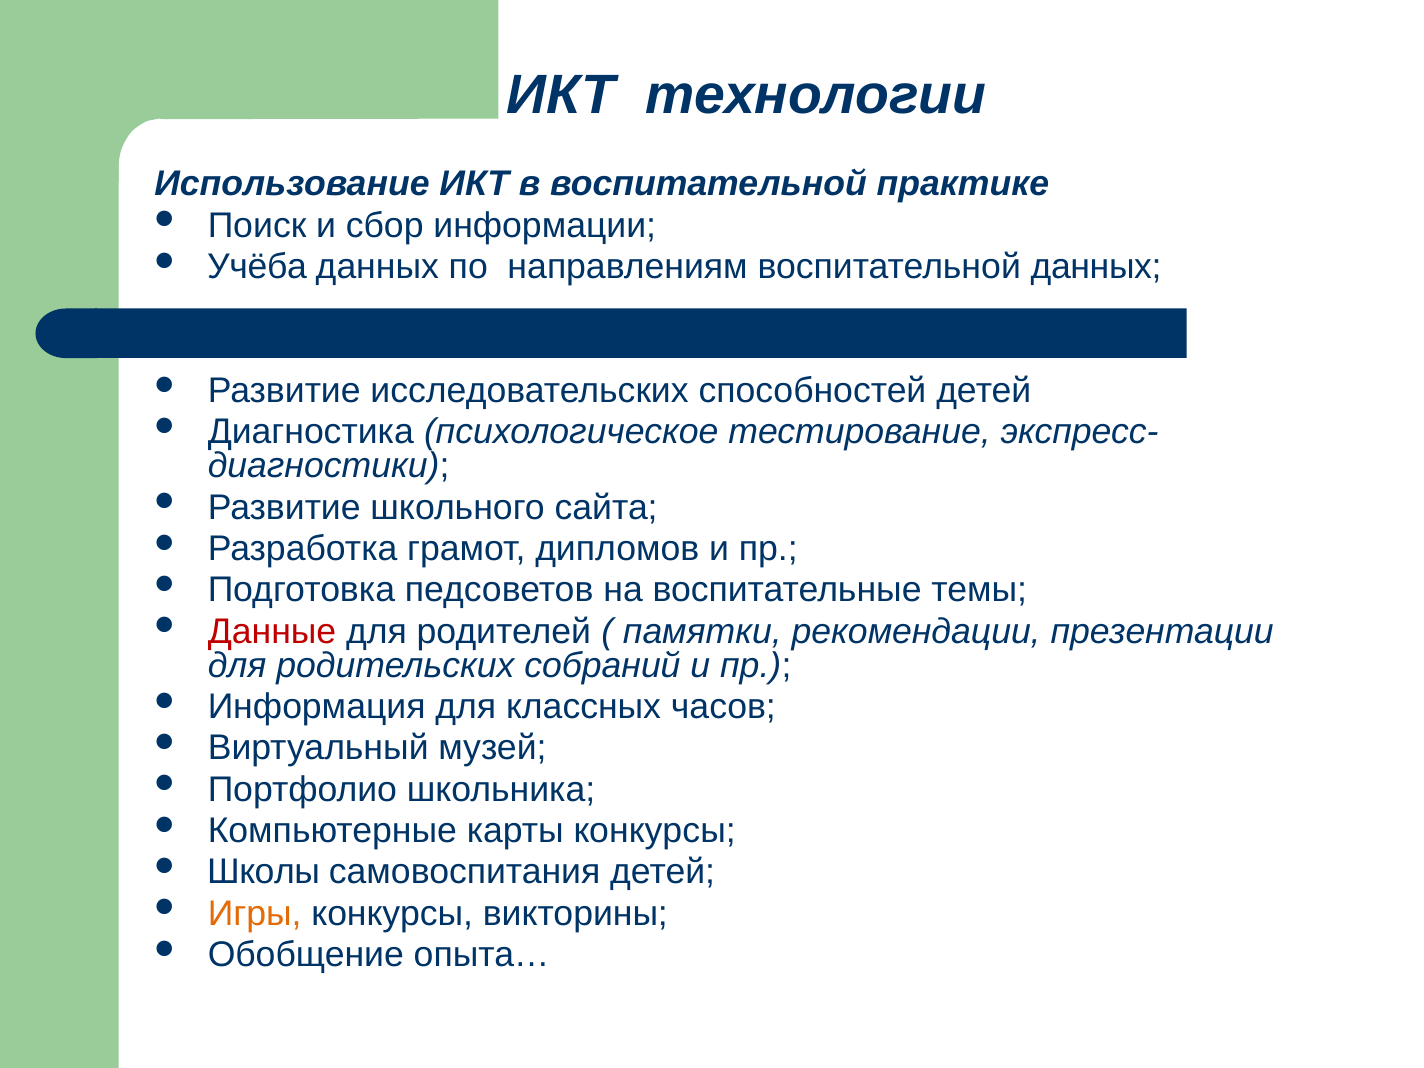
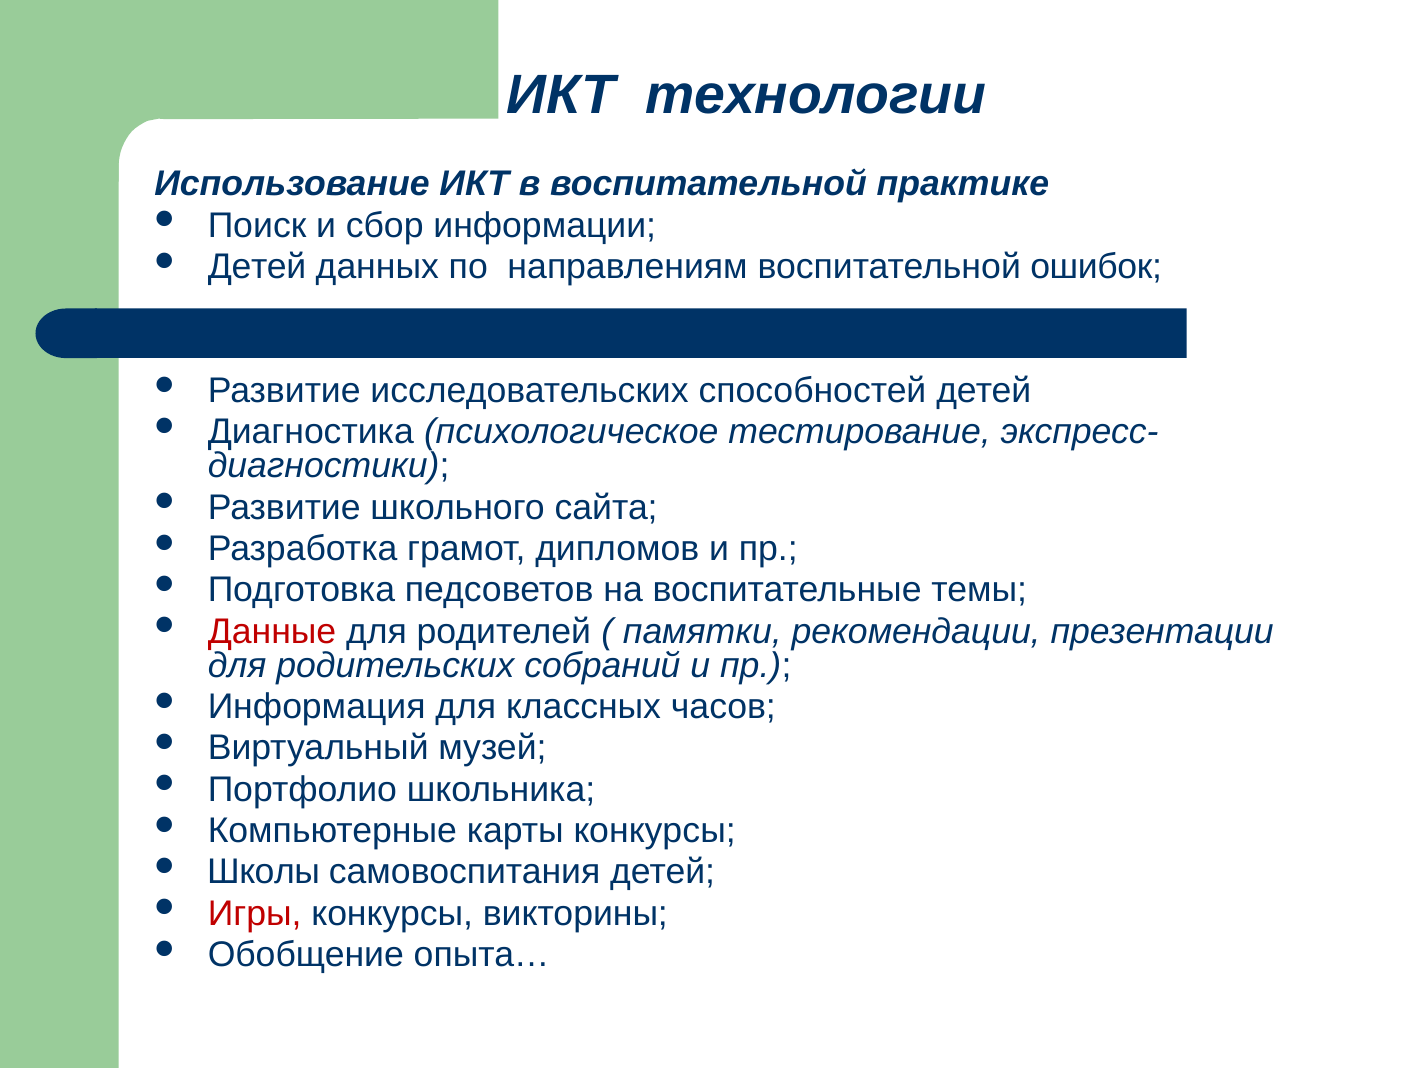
Учёба: Учёба -> Детей (257, 267)
воспитательной данных: данных -> ошибок (1096, 267)
Игры colour: orange -> red (255, 913)
